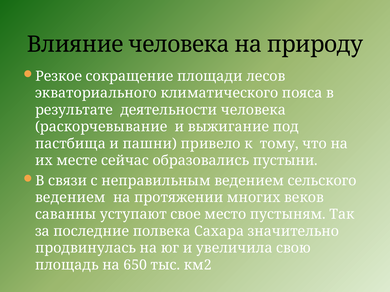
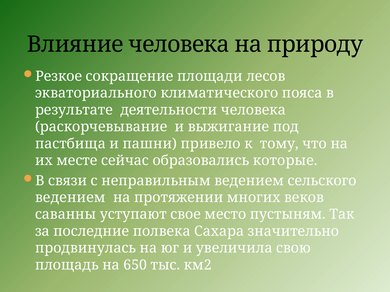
пустыни: пустыни -> которые (285, 161)
